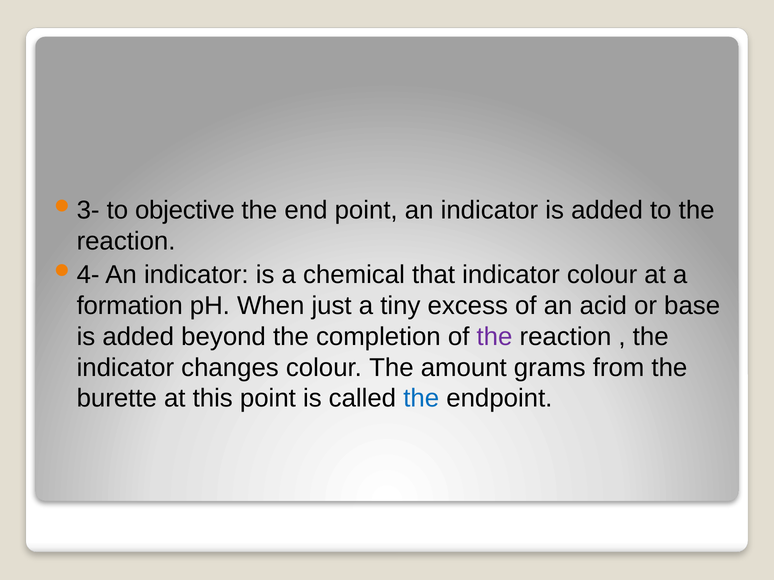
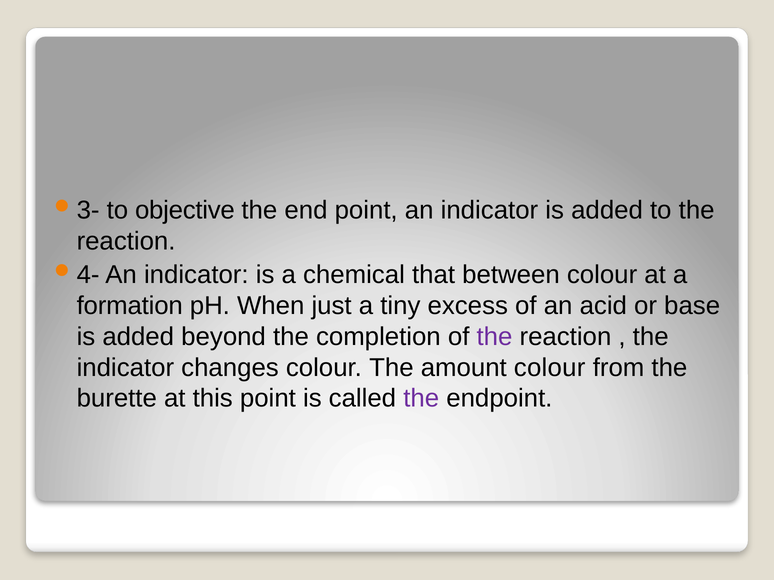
that indicator: indicator -> between (511, 275)
amount grams: grams -> colour (550, 368)
the colour: blue -> purple (421, 399)
